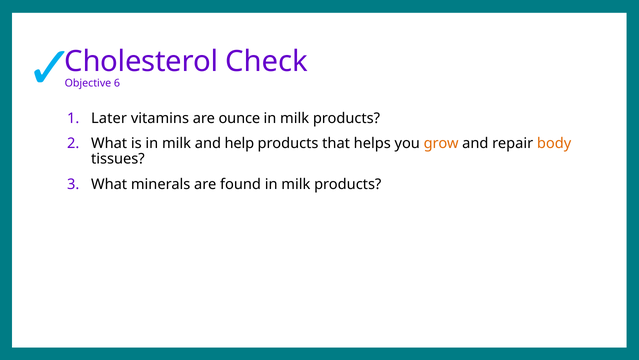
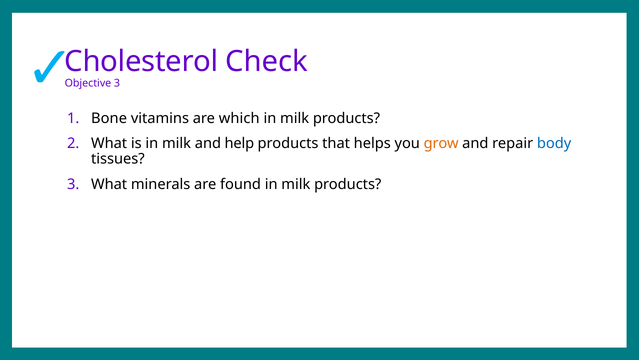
Objective 6: 6 -> 3 (117, 83)
Later: Later -> Bone (109, 118)
ounce: ounce -> which (239, 118)
body colour: orange -> blue (554, 143)
